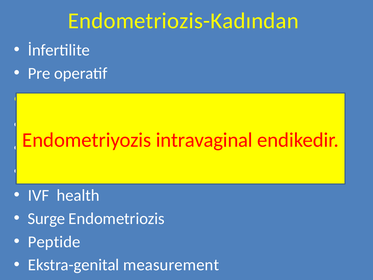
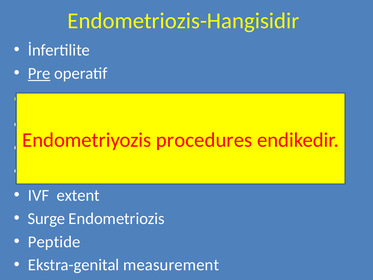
Endometriozis-Kadından: Endometriozis-Kadından -> Endometriozis-Hangisidir (183, 21)
Pre underline: none -> present (39, 73)
intravaginal: intravaginal -> procedures (204, 140)
health: health -> extent (78, 195)
